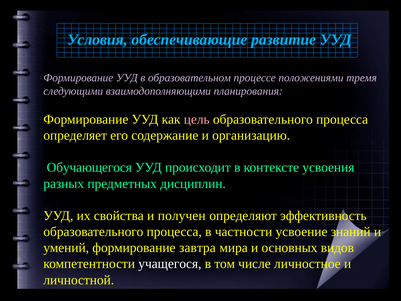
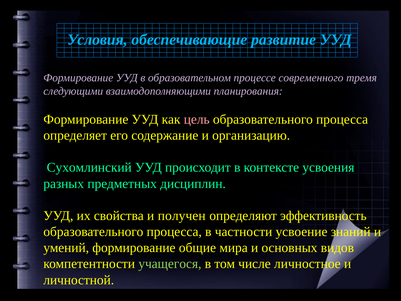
положениями: положениями -> современного (311, 78)
Обучающегося: Обучающегося -> Сухомлинский (89, 167)
завтра: завтра -> общие (197, 248)
учащегося colour: white -> light green (170, 264)
